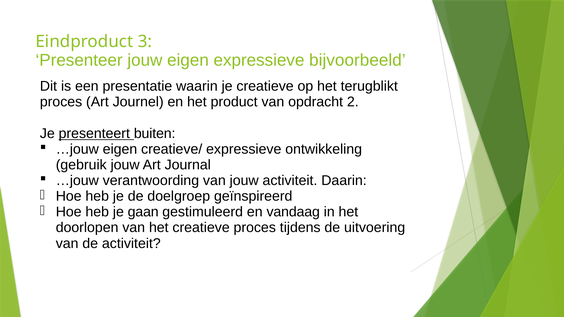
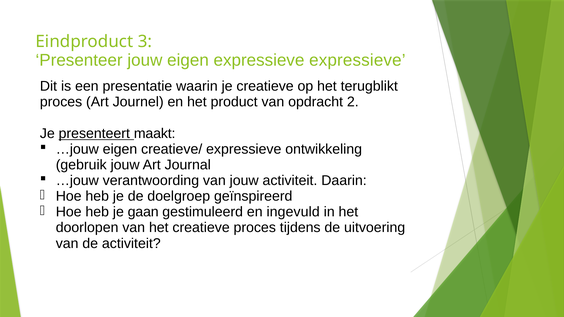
expressieve bijvoorbeeld: bijvoorbeeld -> expressieve (357, 60)
buiten: buiten -> maakt (155, 134)
vandaag: vandaag -> ingevuld (293, 212)
